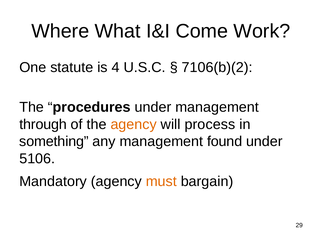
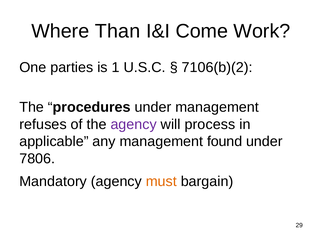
What: What -> Than (118, 31)
statute: statute -> parties (72, 68)
4: 4 -> 1 (116, 68)
through: through -> refuses (43, 125)
agency colour: orange -> purple (134, 125)
something: something -> applicable (54, 142)
5106: 5106 -> 7806 (37, 159)
